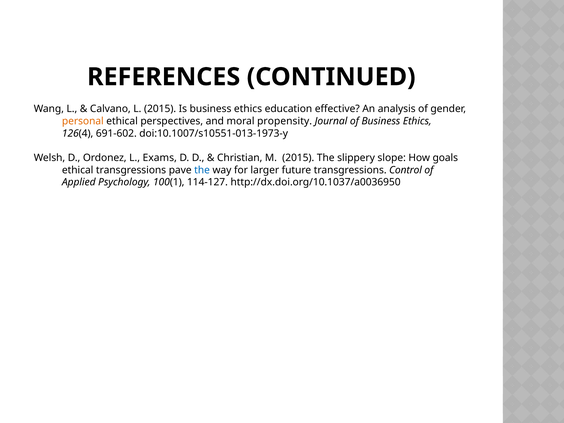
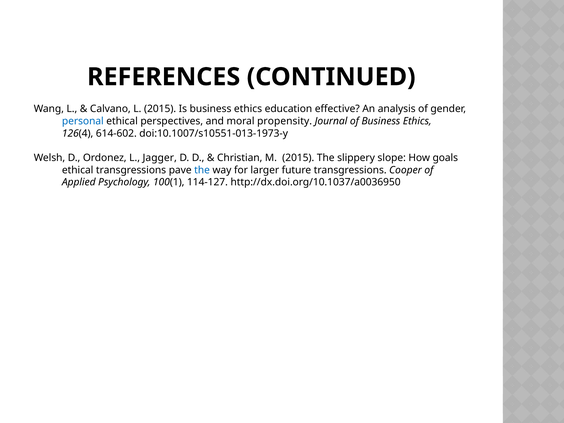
personal colour: orange -> blue (83, 121)
691-602: 691-602 -> 614-602 (116, 133)
Exams: Exams -> Jagger (160, 158)
Control: Control -> Cooper (405, 170)
